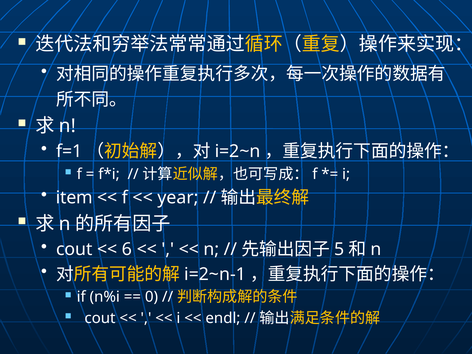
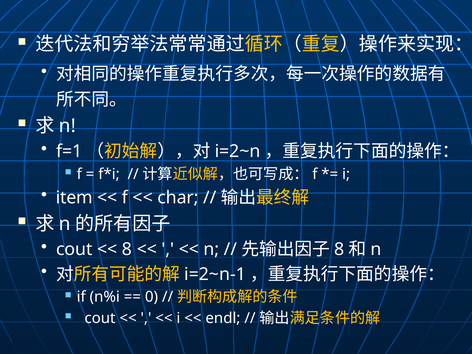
year: year -> char (178, 198)
6: 6 -> 8 (127, 249)
5: 5 -> 8 (339, 249)
